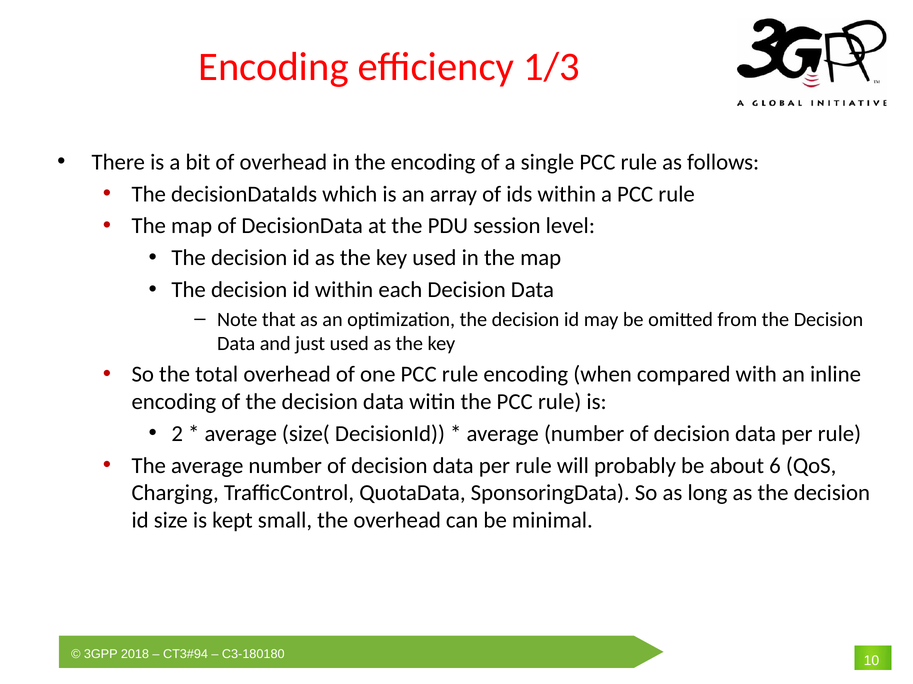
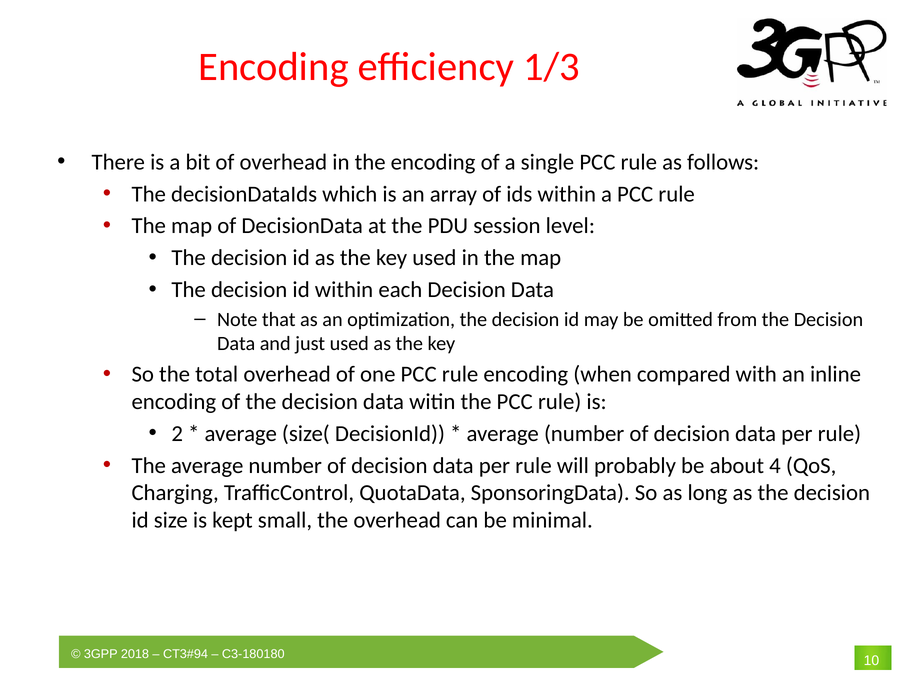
6: 6 -> 4 (775, 466)
